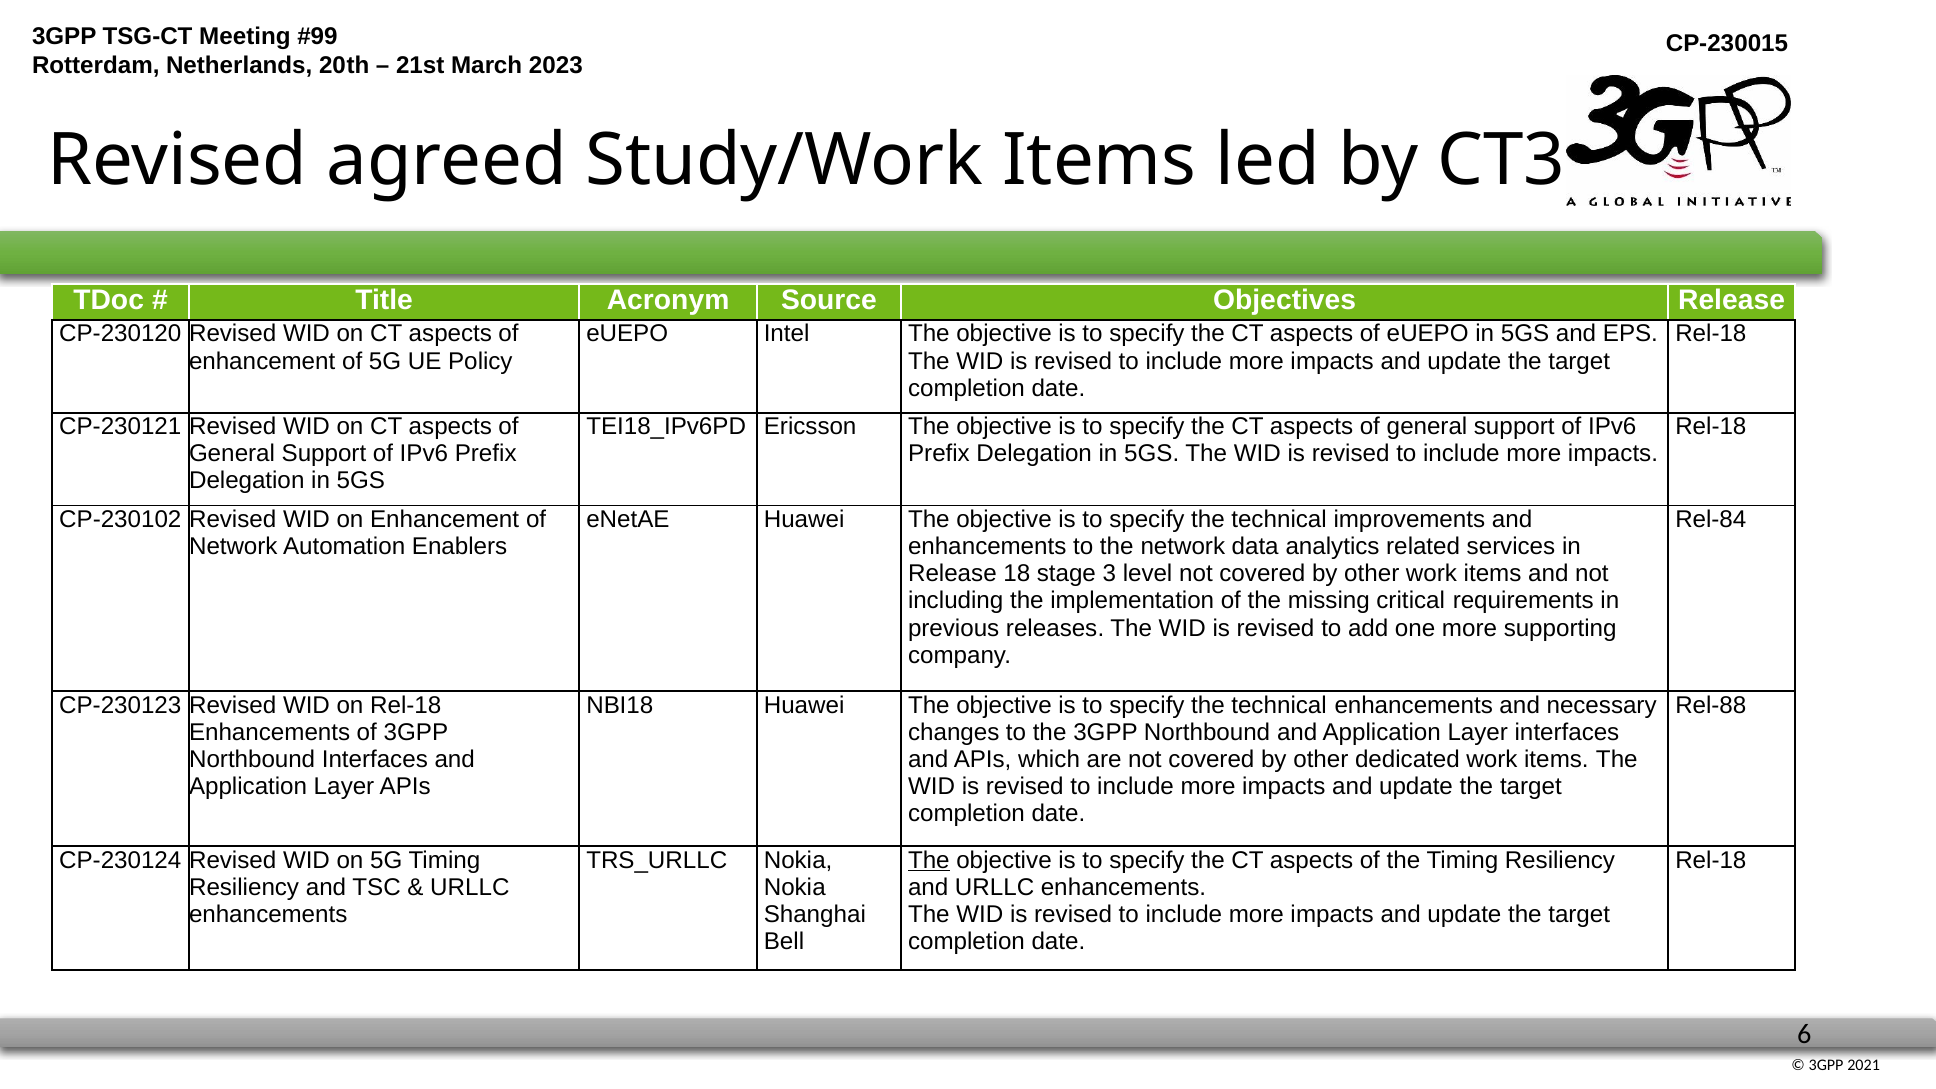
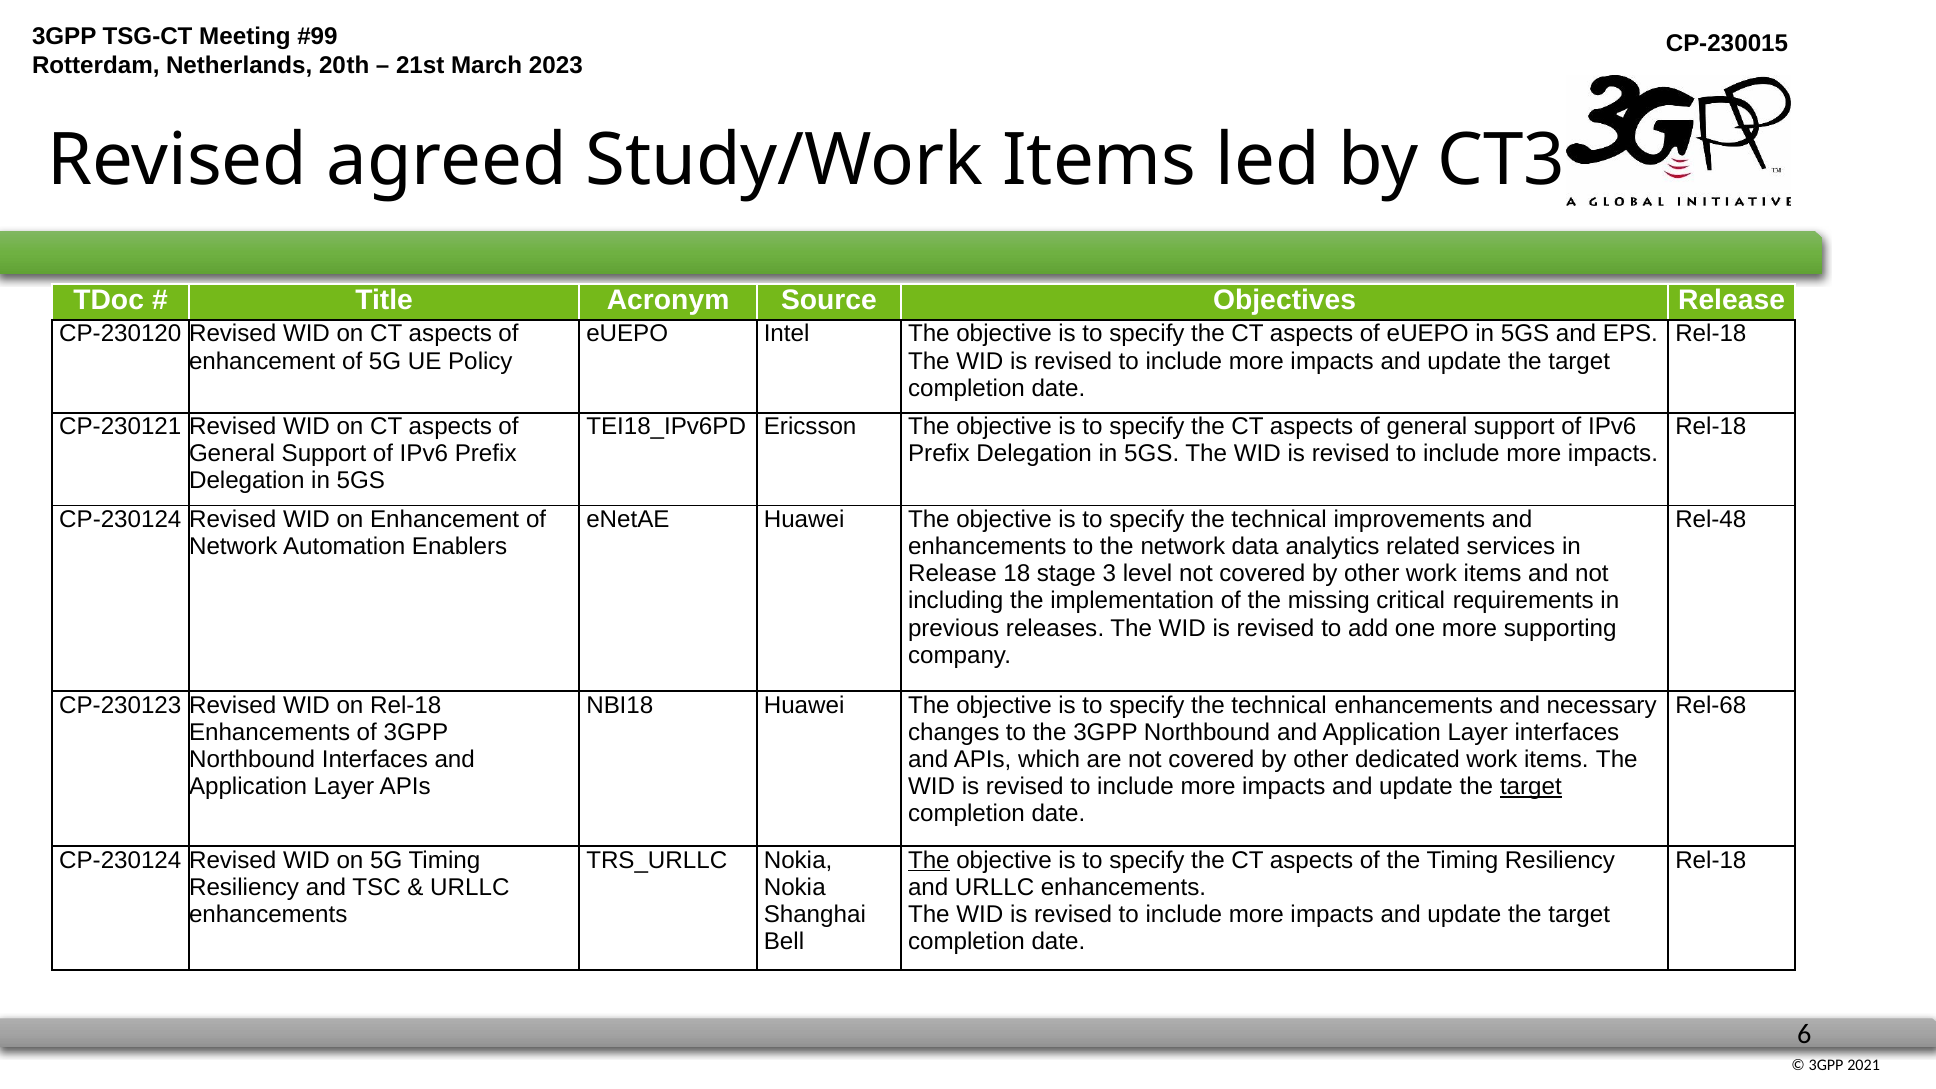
CP-230102: CP-230102 -> CP-230124 (120, 520)
Rel-84: Rel-84 -> Rel-48 (1711, 520)
Rel-88: Rel-88 -> Rel-68 (1711, 705)
target underline: none -> present (1531, 787)
